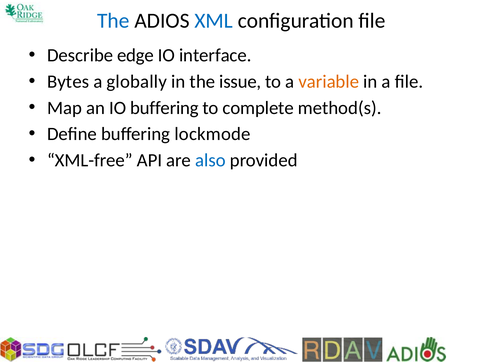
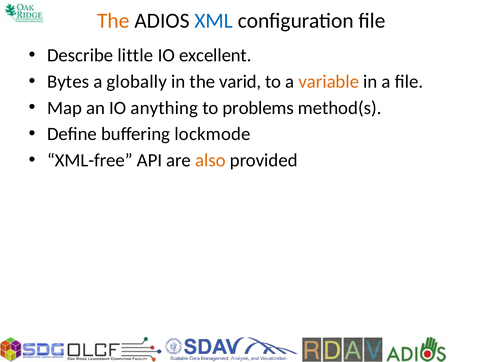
The colour: blue -> orange (113, 21)
edge: edge -> little (135, 55)
interface: interface -> excellent (215, 55)
issue: issue -> varid (240, 82)
IO buffering: buffering -> anything (164, 108)
complete: complete -> problems (258, 108)
also colour: blue -> orange (210, 161)
